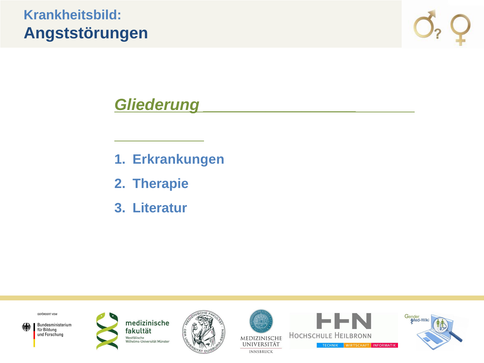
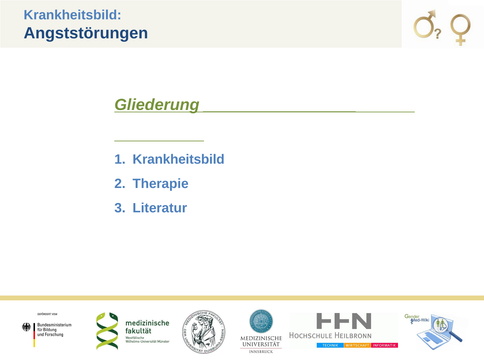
Erkrankungen: Erkrankungen -> Krankheitsbild (179, 160)
